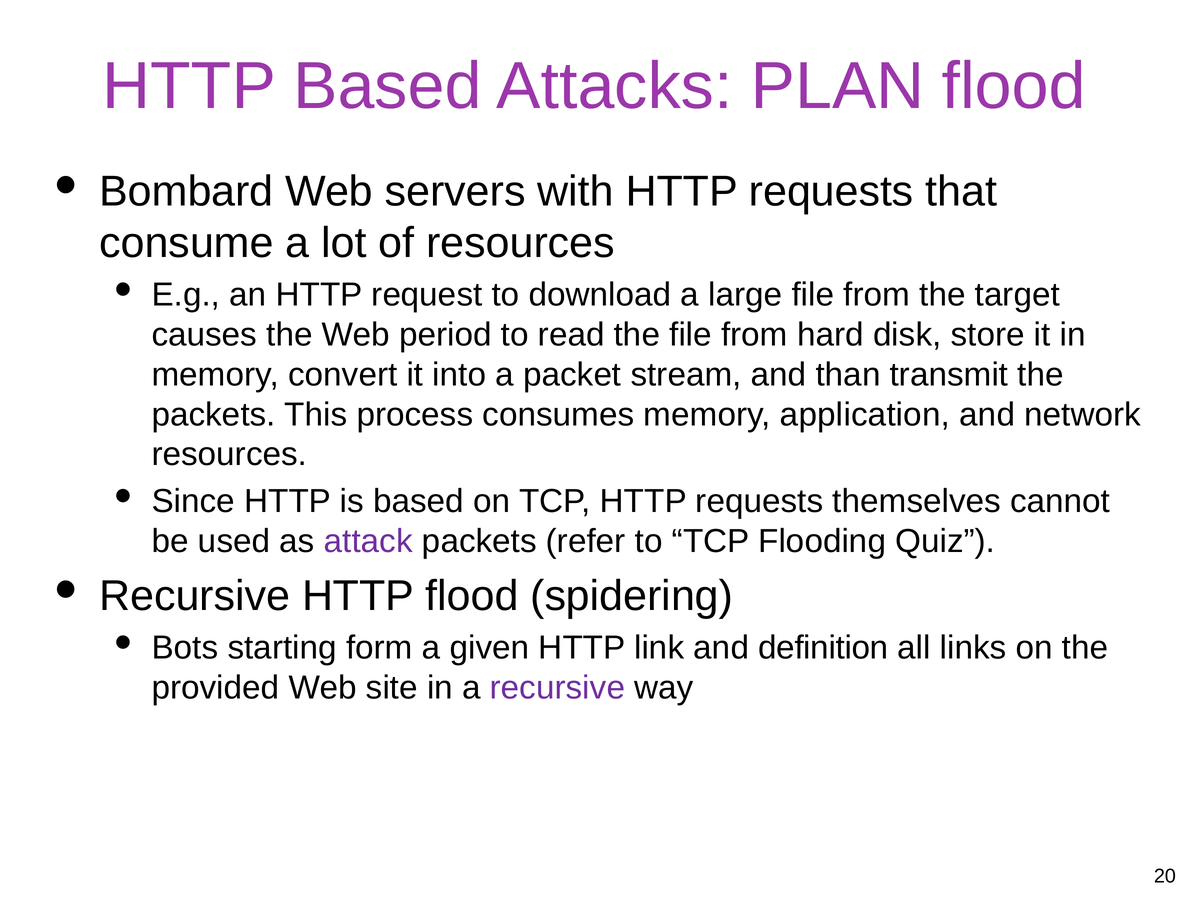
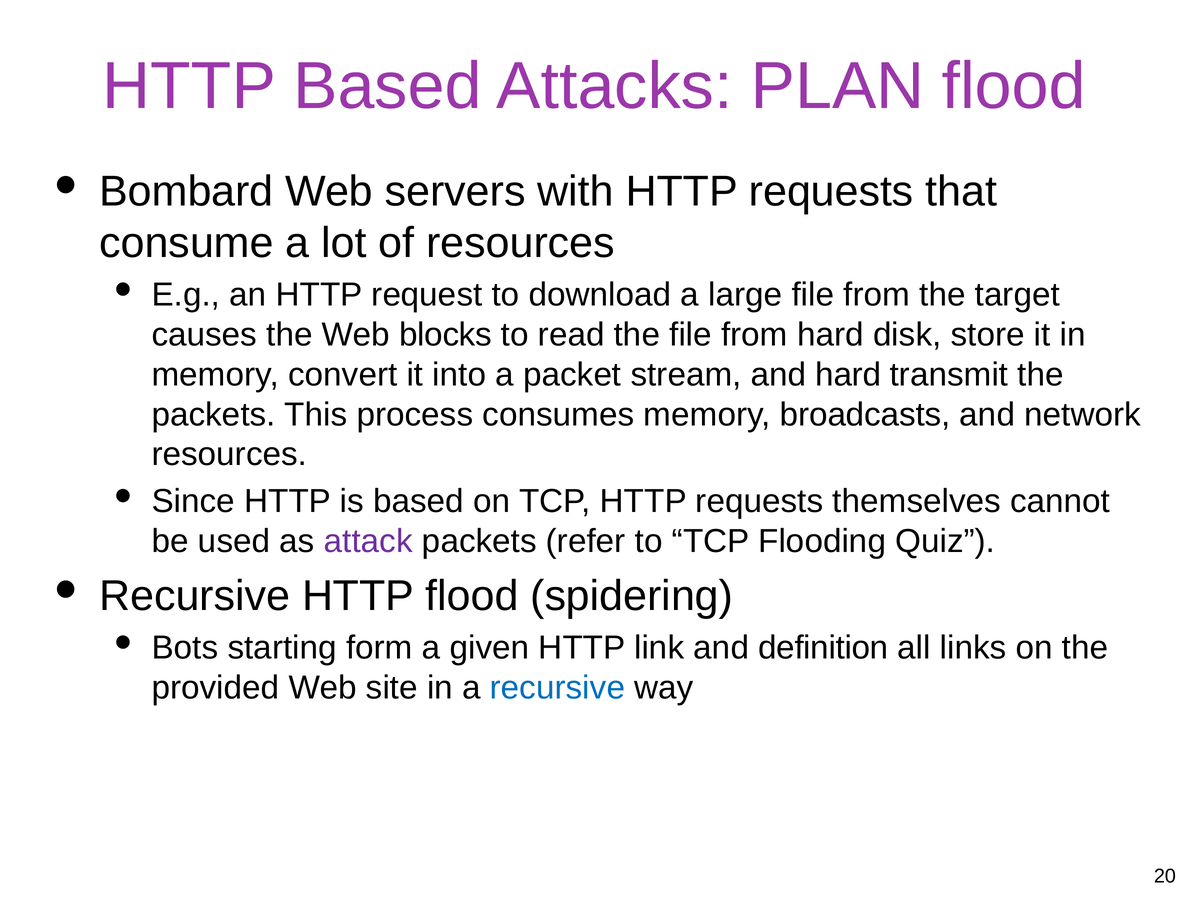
period: period -> blocks (446, 335)
and than: than -> hard (848, 375)
application: application -> broadcasts (865, 415)
recursive colour: purple -> blue (557, 688)
